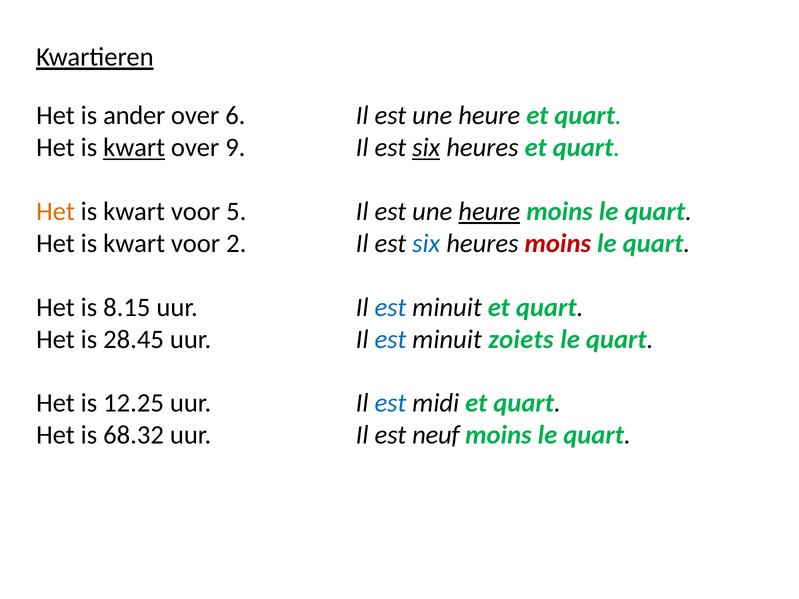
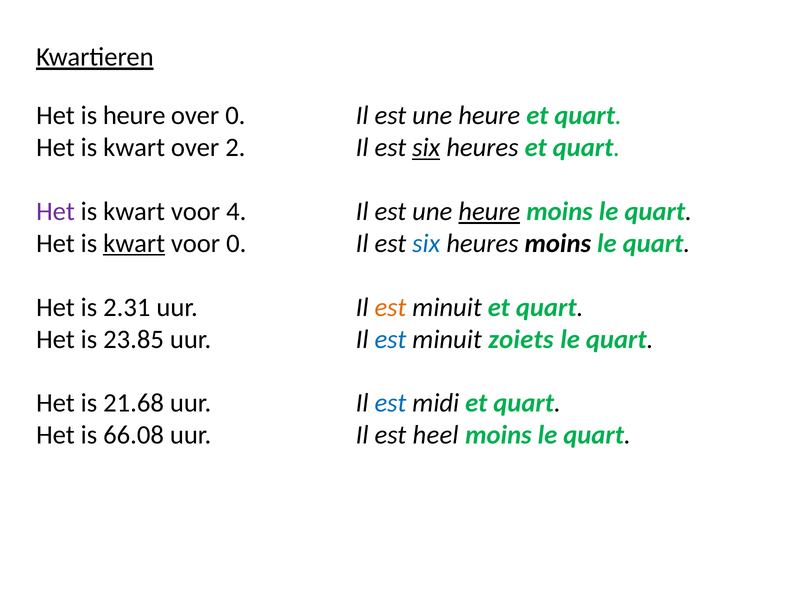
is ander: ander -> heure (134, 116)
over 6: 6 -> 0 (235, 116)
kwart underline: present -> none (134, 148)
9: 9 -> 2 (235, 148)
Het colour: orange -> purple (55, 212)
5: 5 -> 4 (236, 212)
kwart underline: none -> present (134, 244)
voor 2: 2 -> 0 (236, 244)
moins colour: red -> black (558, 244)
8.15: 8.15 -> 2.31 (127, 307)
est colour: blue -> orange (390, 307)
28.45: 28.45 -> 23.85 (134, 339)
12.25: 12.25 -> 21.68 (134, 403)
68.32: 68.32 -> 66.08 (134, 435)
neuf: neuf -> heel (436, 435)
